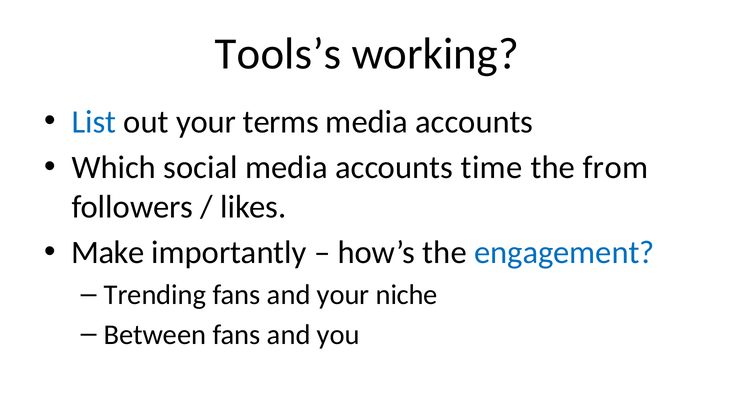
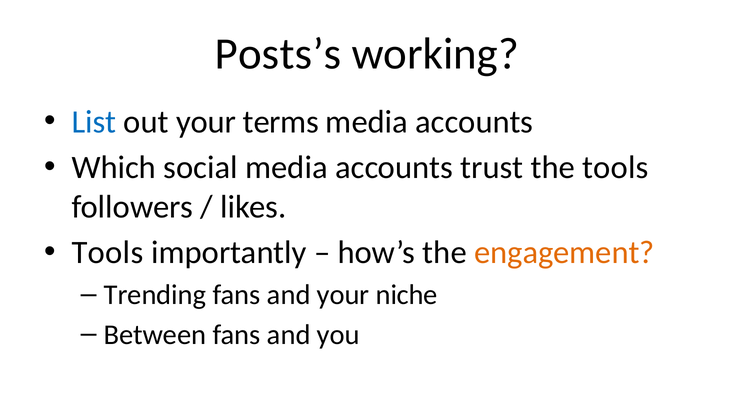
Tools’s: Tools’s -> Posts’s (278, 54)
time: time -> trust (492, 168)
the from: from -> tools (615, 168)
Make: Make -> Tools (108, 253)
engagement colour: blue -> orange (564, 253)
